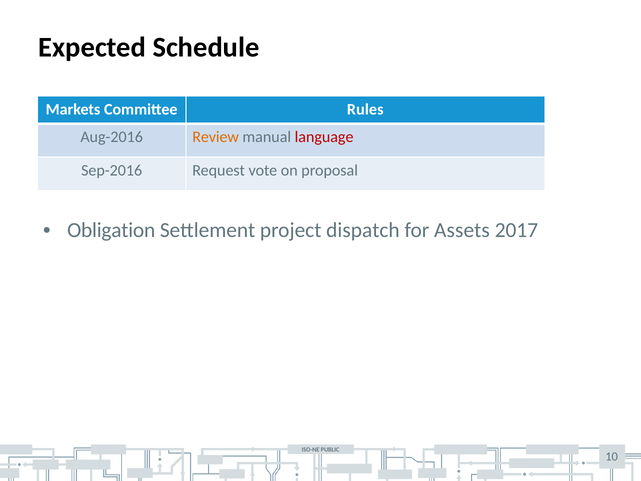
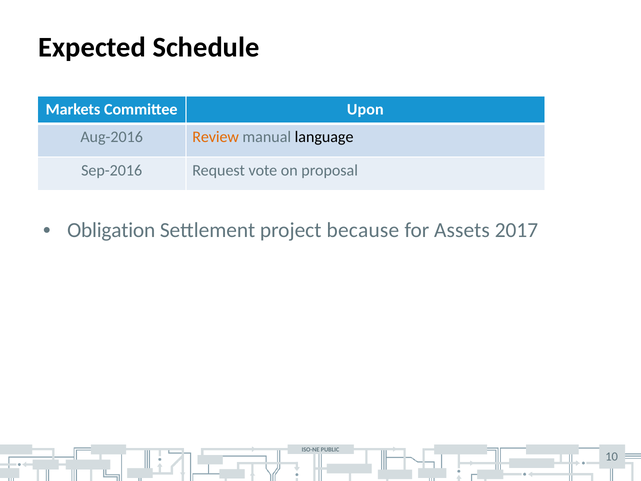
Rules: Rules -> Upon (365, 109)
language colour: red -> black (324, 137)
dispatch: dispatch -> because (363, 230)
